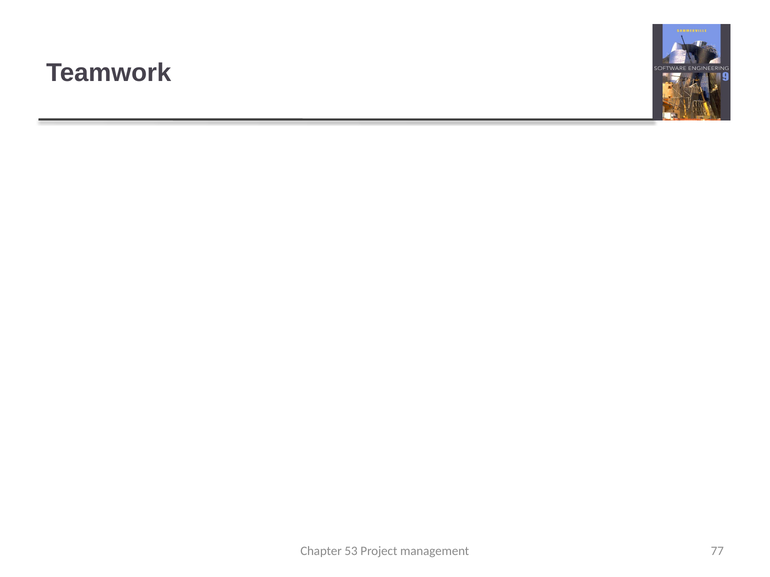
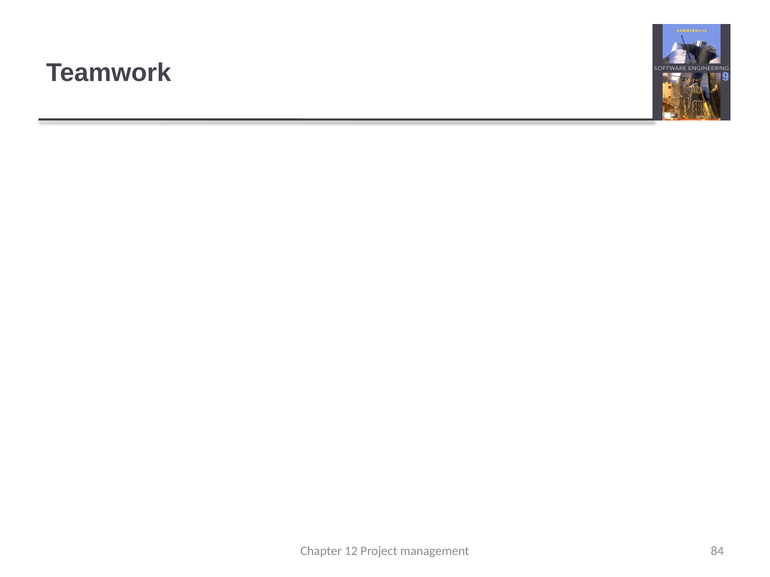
53: 53 -> 12 (351, 551)
77: 77 -> 84 (717, 551)
